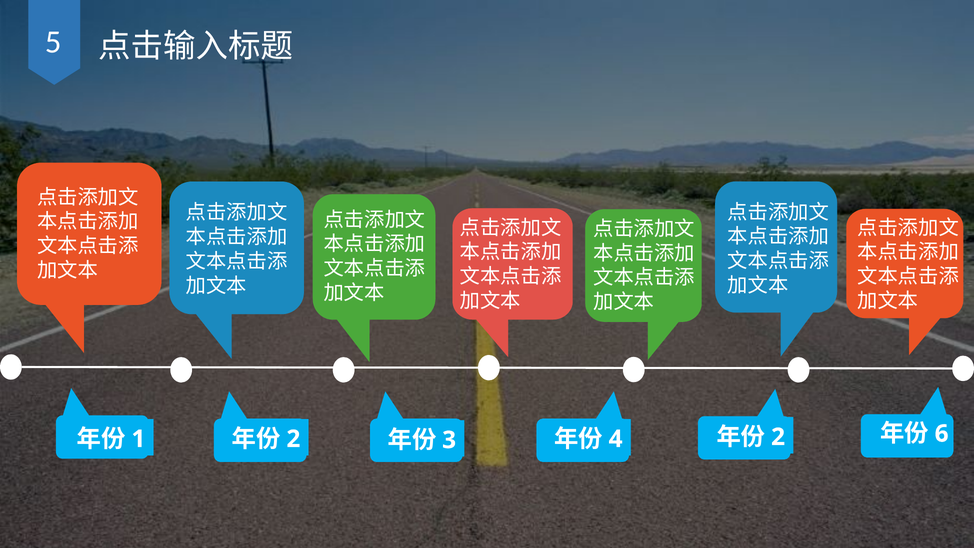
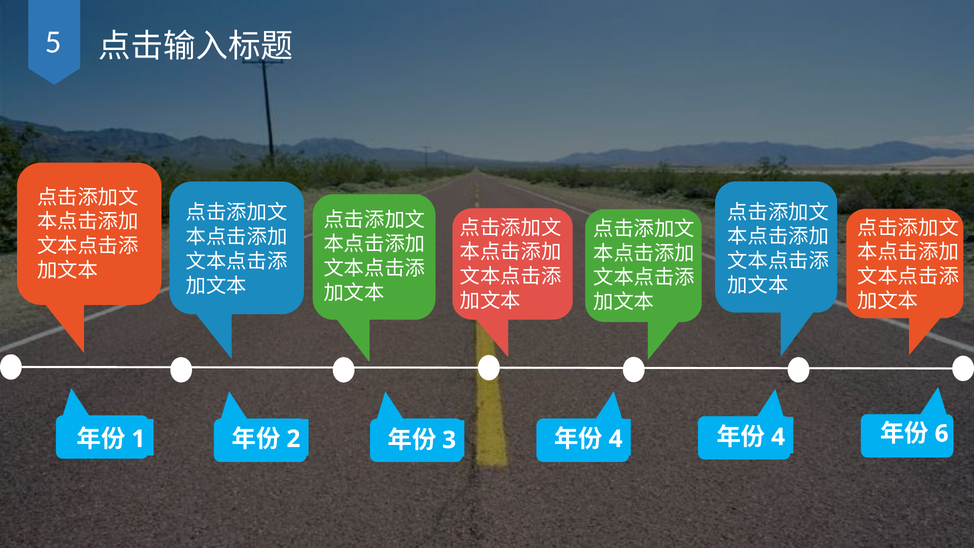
2: 2 -> 4 (778, 437)
